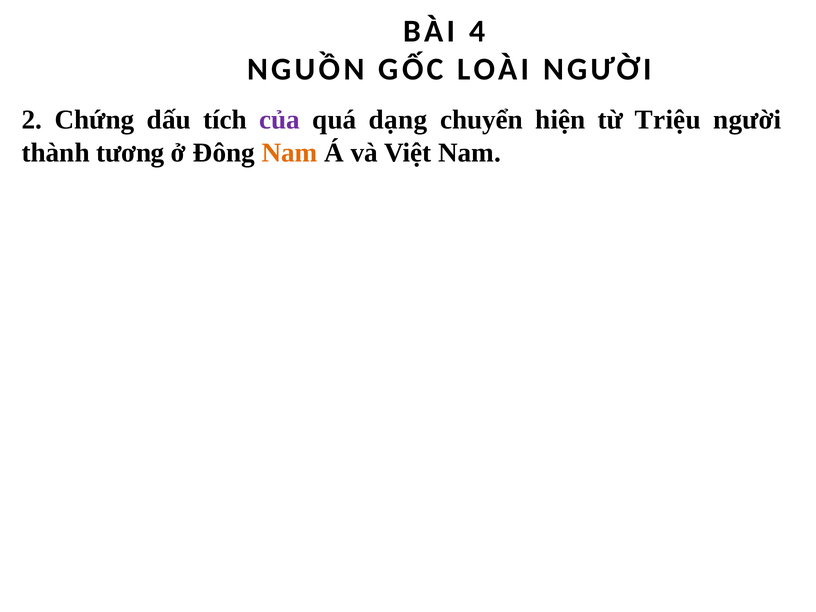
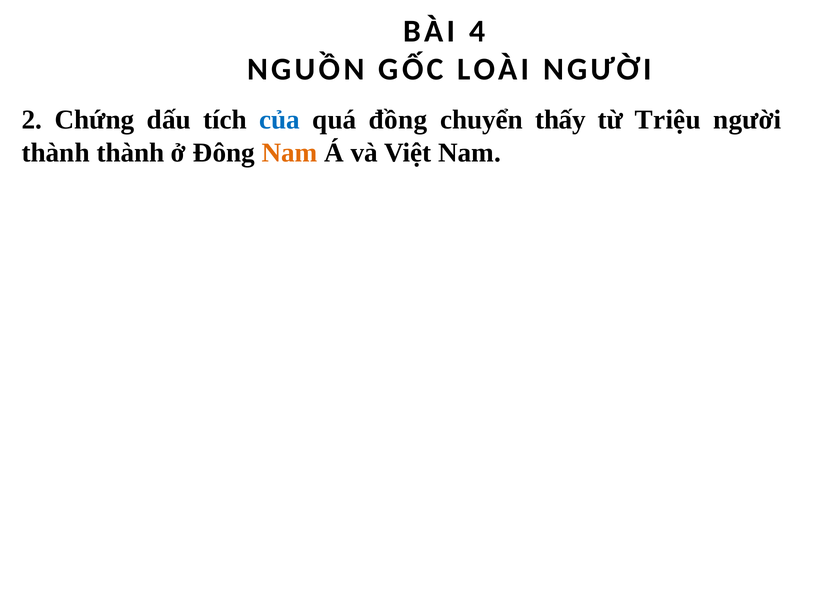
của colour: purple -> blue (280, 120)
dạng: dạng -> đồng (398, 120)
hiện: hiện -> thấy (561, 120)
thành tương: tương -> thành (130, 153)
